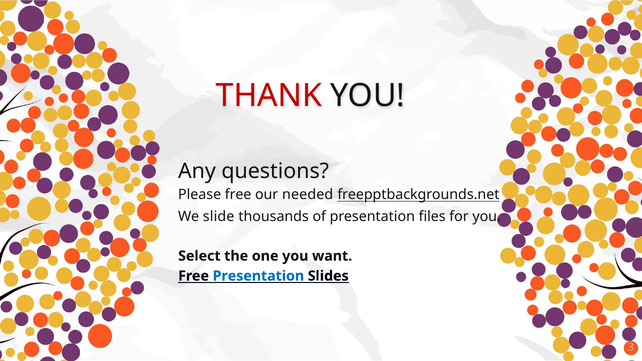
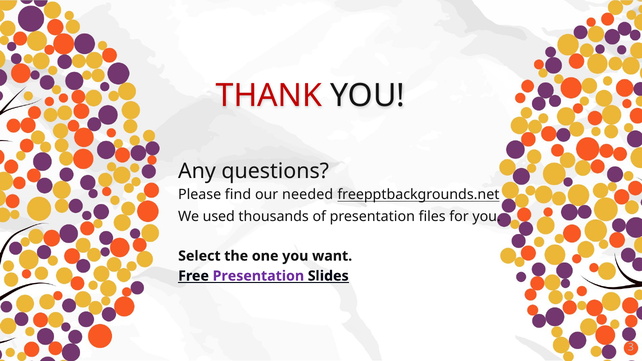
Please free: free -> find (238, 195)
slide: slide -> used (219, 217)
Presentation colour: blue -> purple (258, 276)
